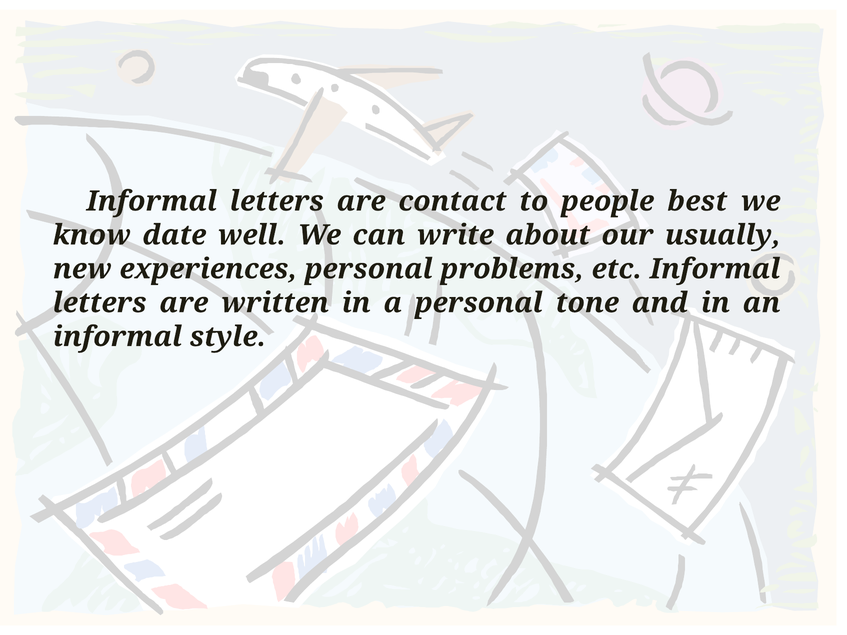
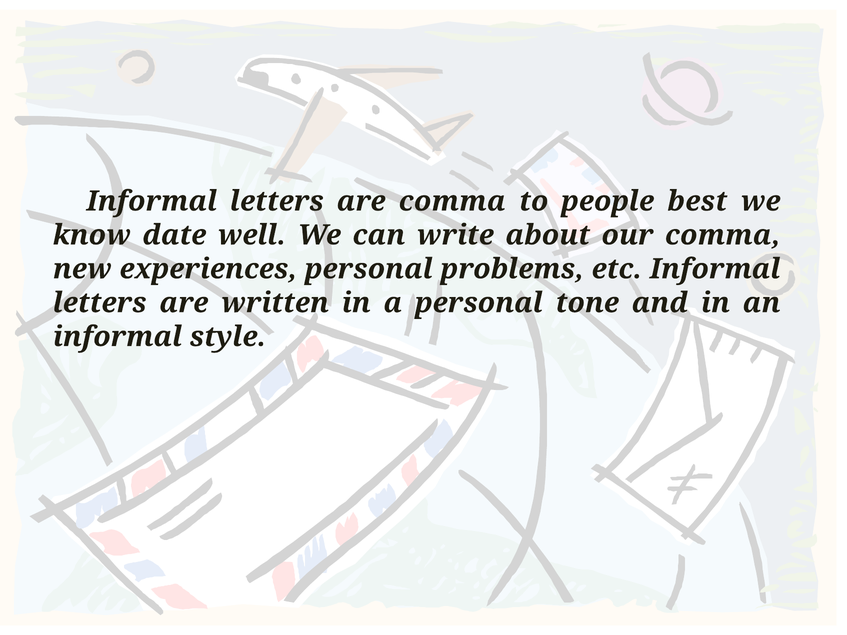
are contact: contact -> comma (452, 201)
our usually: usually -> comma (723, 235)
